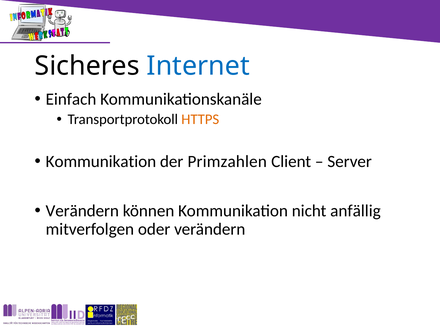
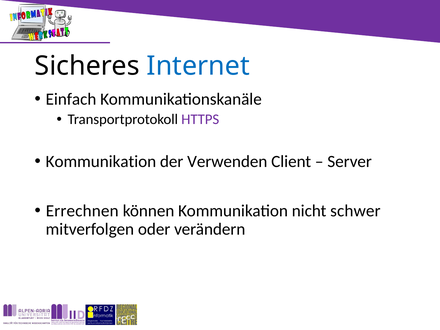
HTTPS colour: orange -> purple (200, 119)
Primzahlen: Primzahlen -> Verwenden (227, 162)
Verändern: Verändern -> Errechnen (82, 211)
anfällig: anfällig -> schwer (355, 211)
